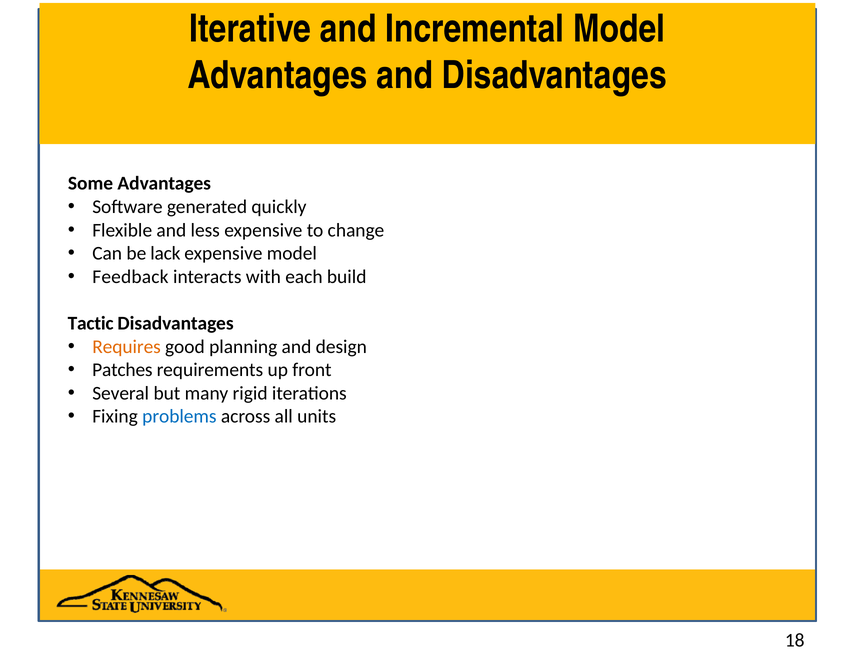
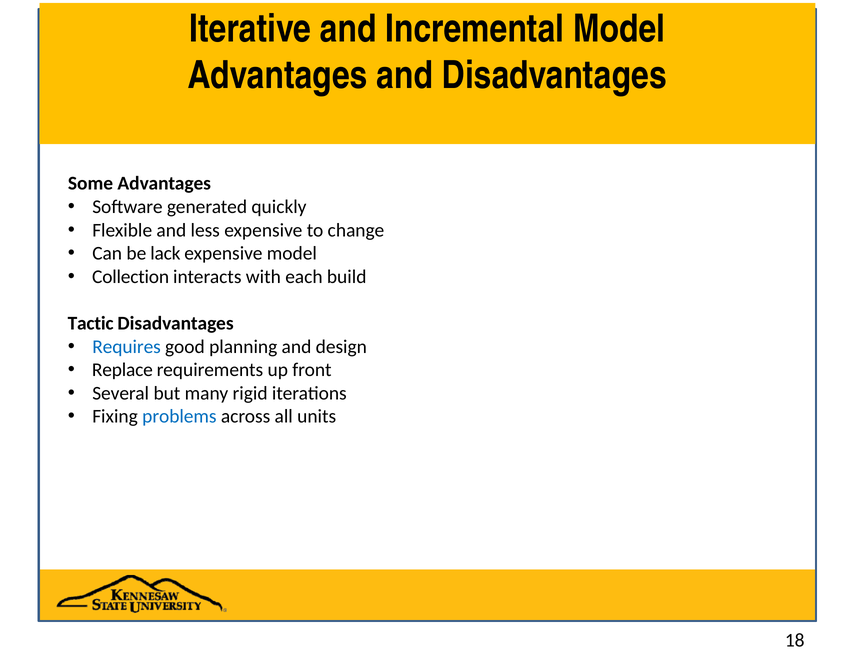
Feedback: Feedback -> Collection (131, 277)
Requires colour: orange -> blue (127, 347)
Patches: Patches -> Replace (122, 370)
